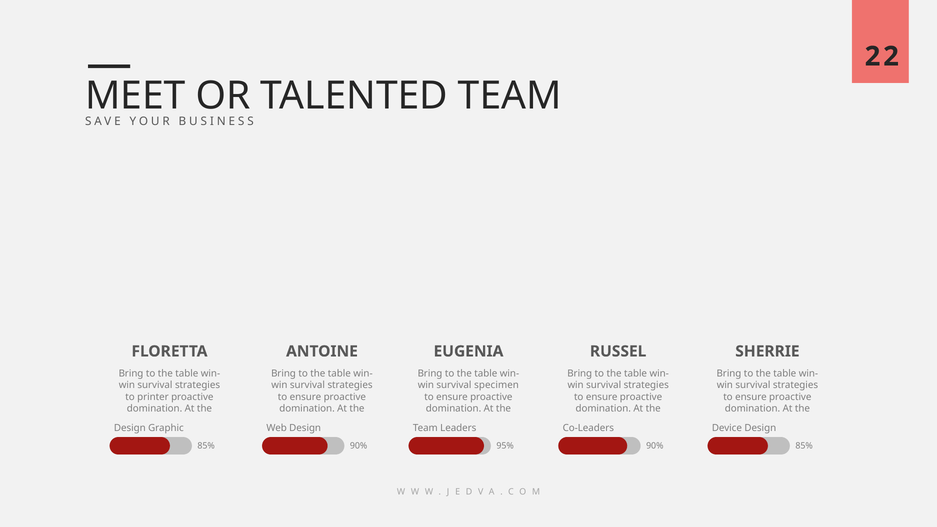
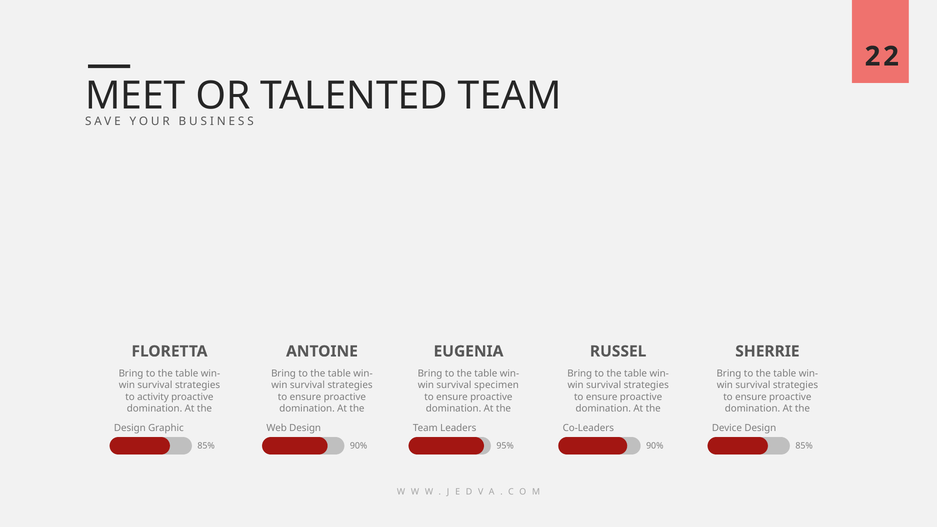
printer: printer -> activity (153, 397)
